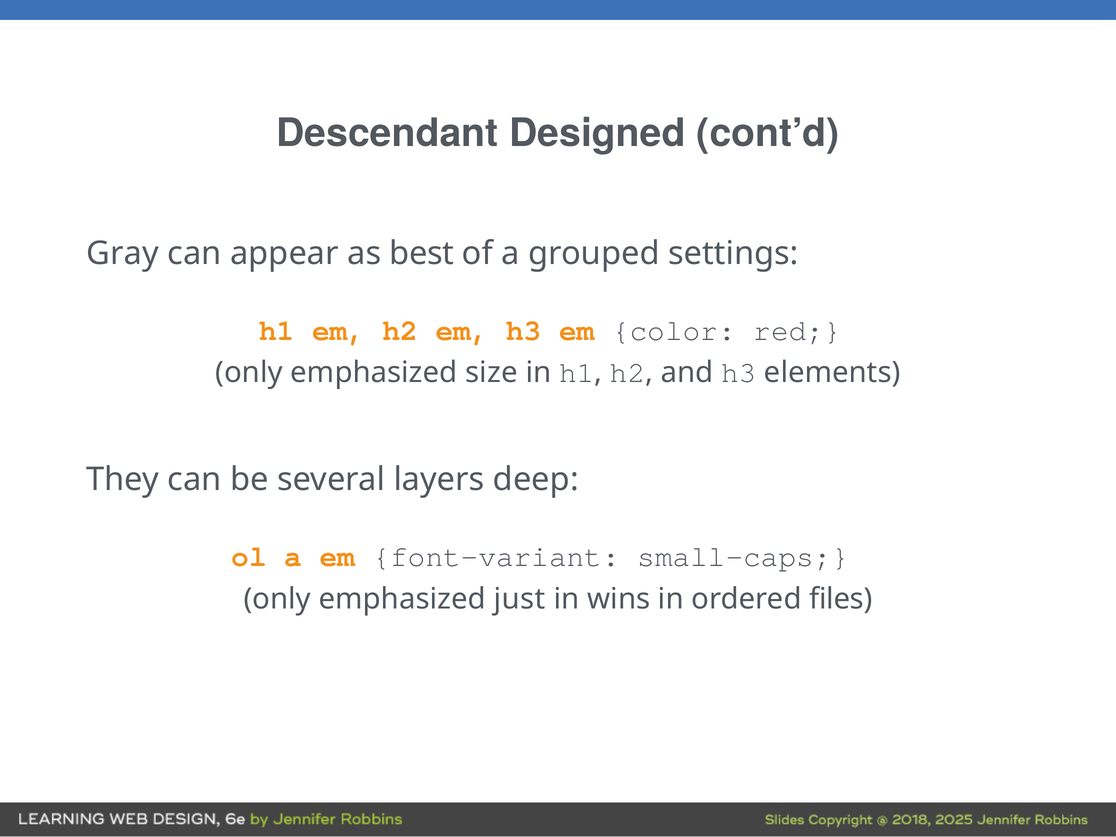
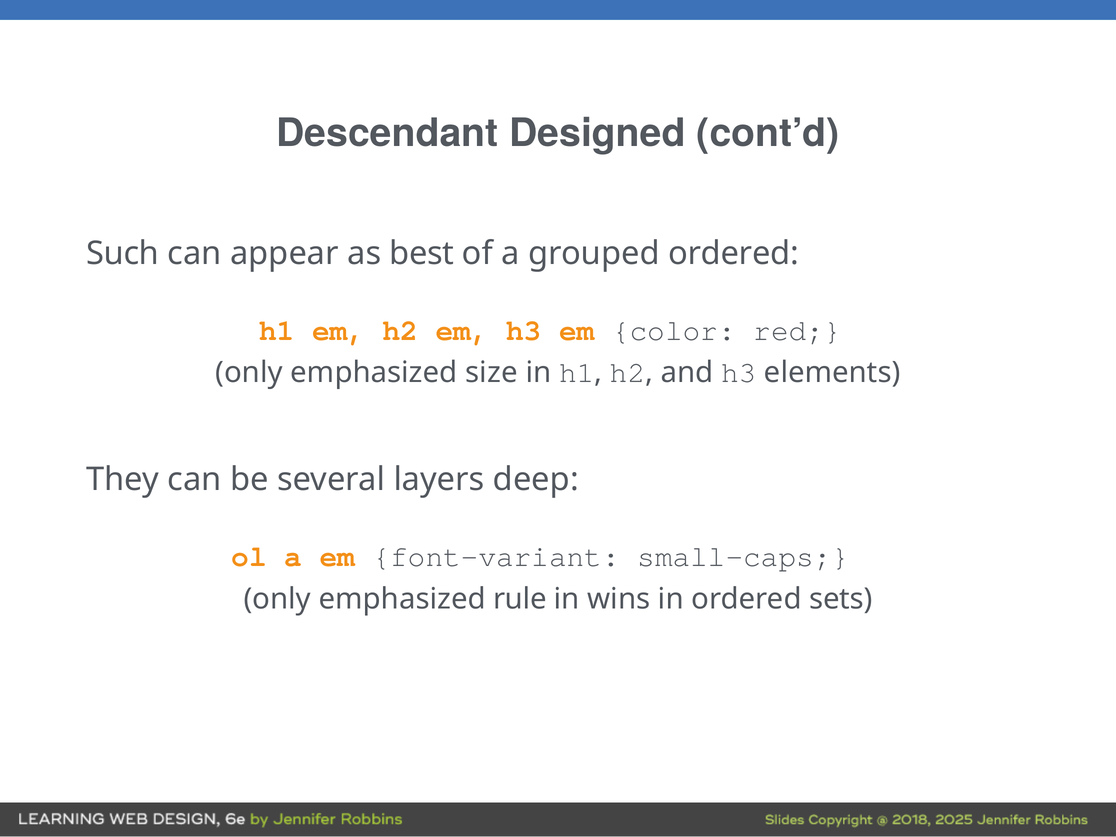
Gray: Gray -> Such (123, 254)
grouped settings: settings -> ordered (734, 254)
just: just -> rule (520, 599)
files: files -> sets (841, 599)
